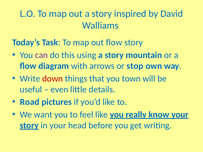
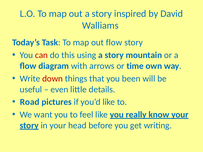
can colour: purple -> red (41, 55)
stop: stop -> time (135, 66)
town: town -> been (131, 79)
